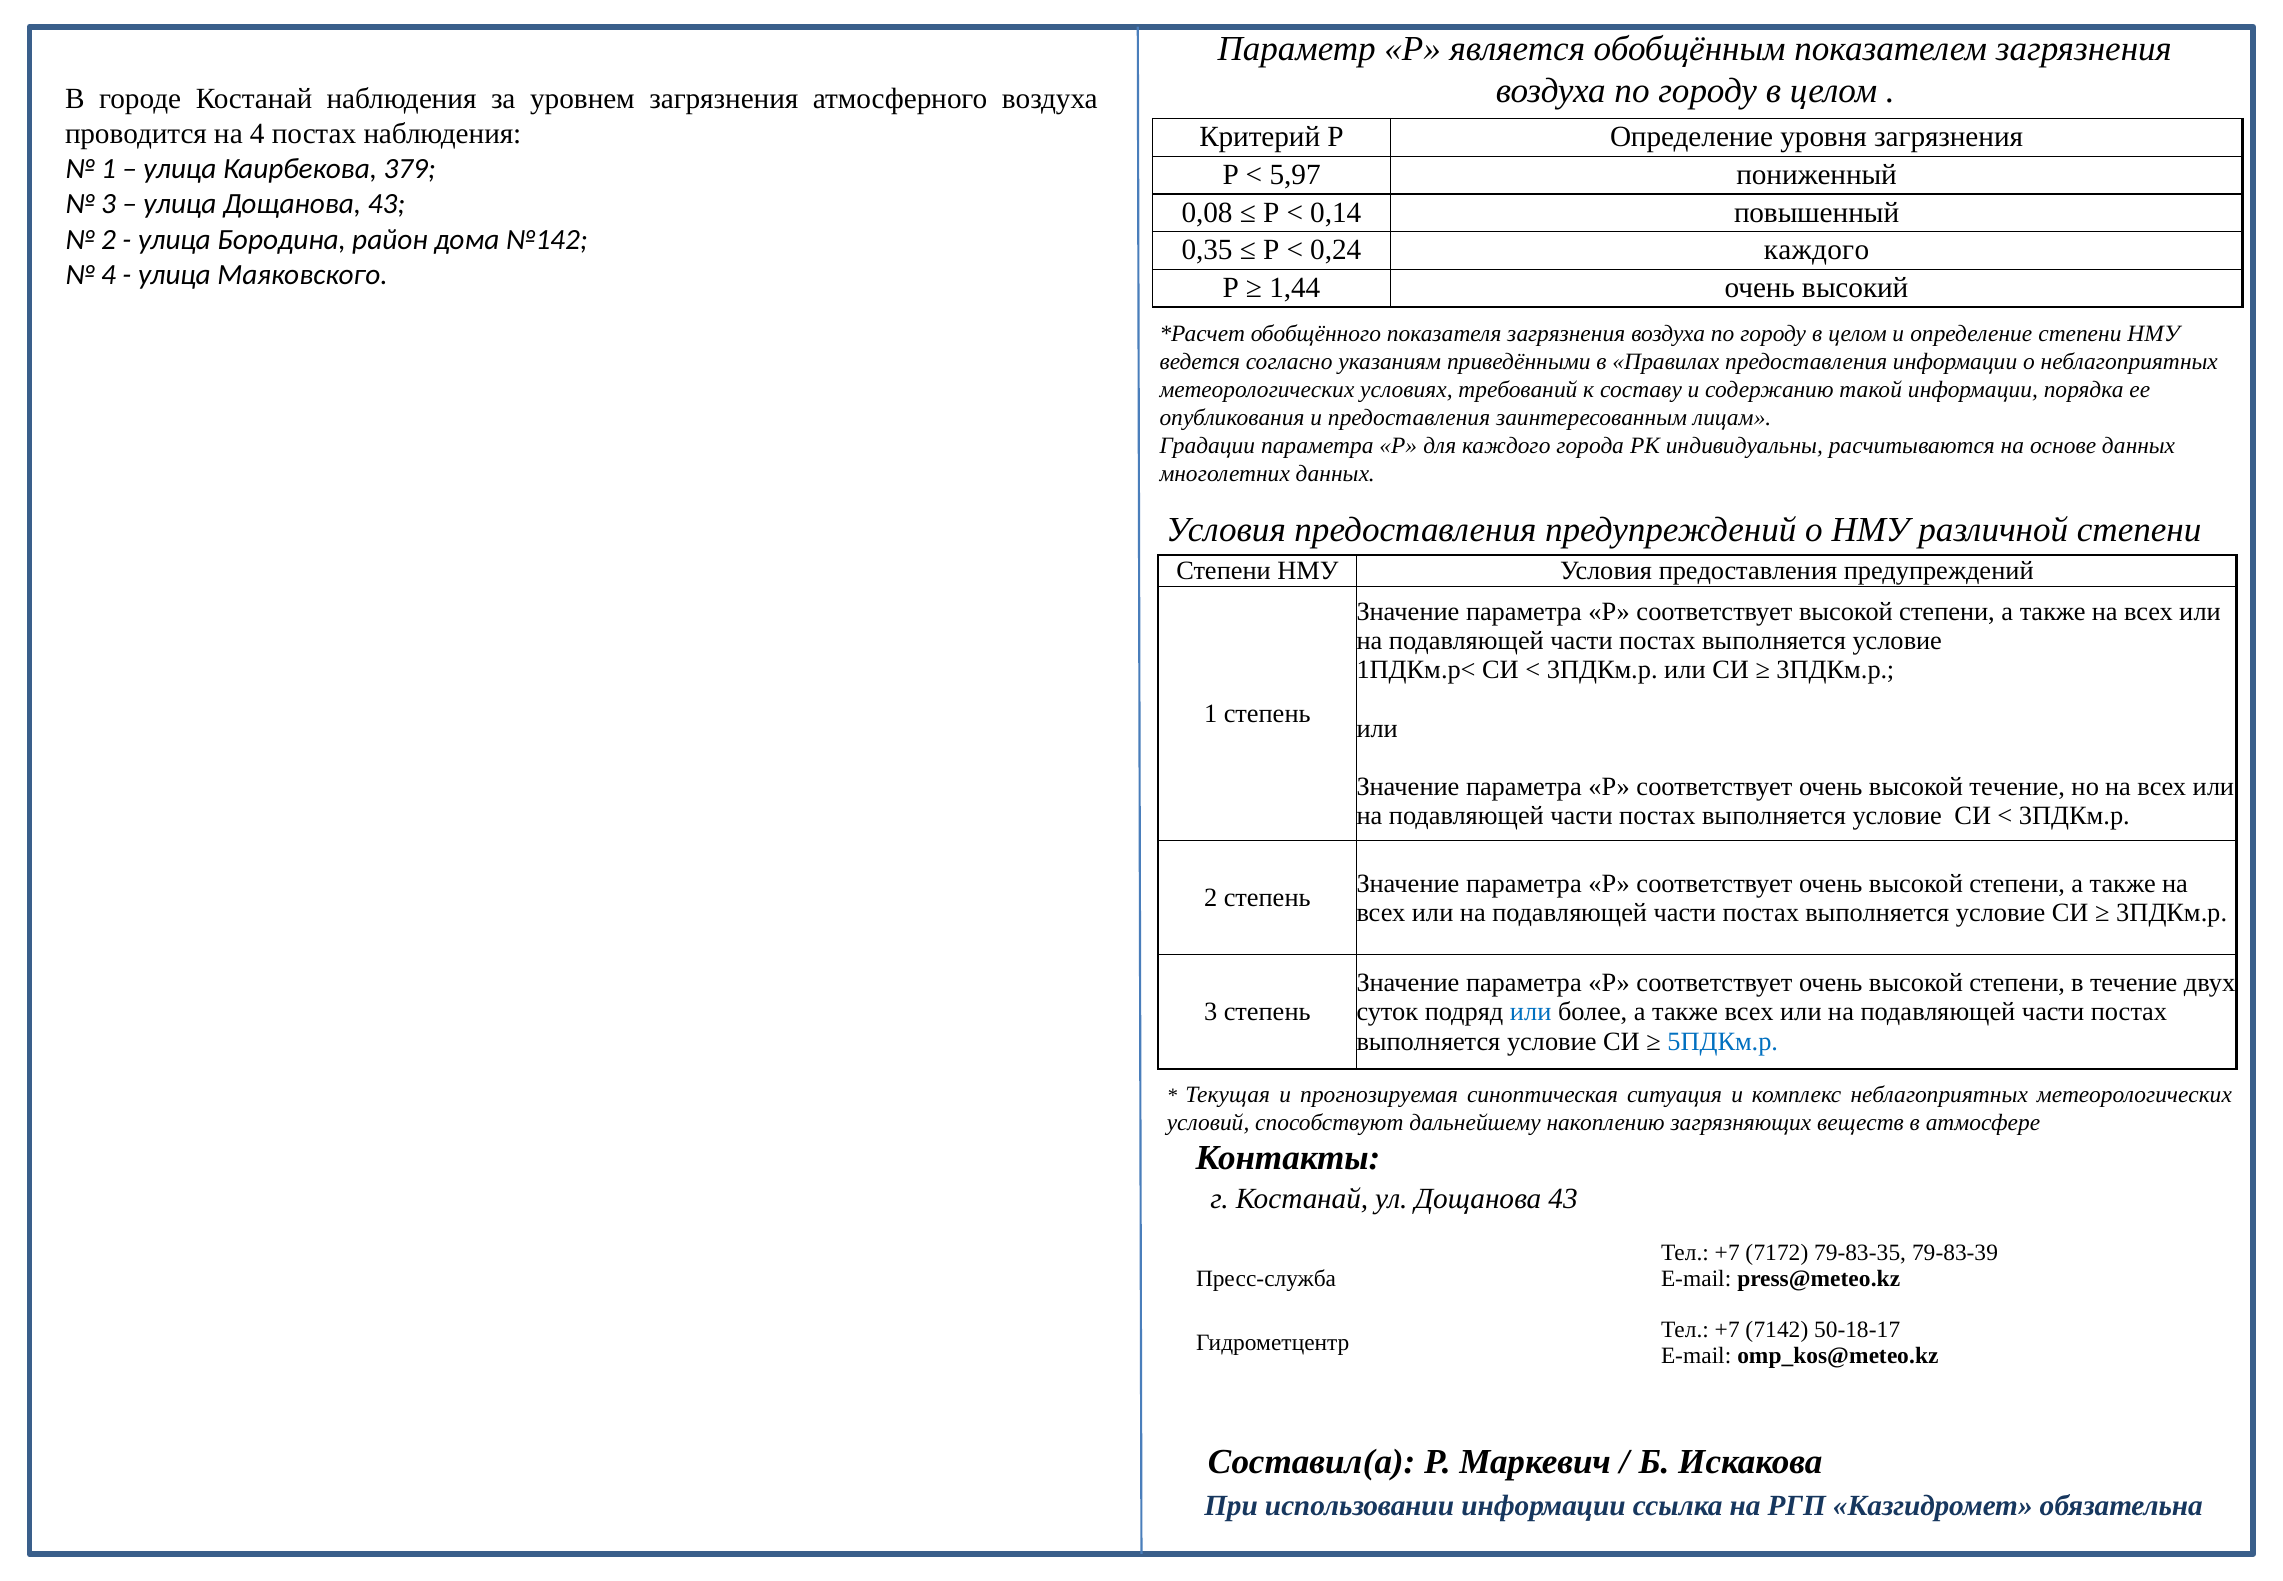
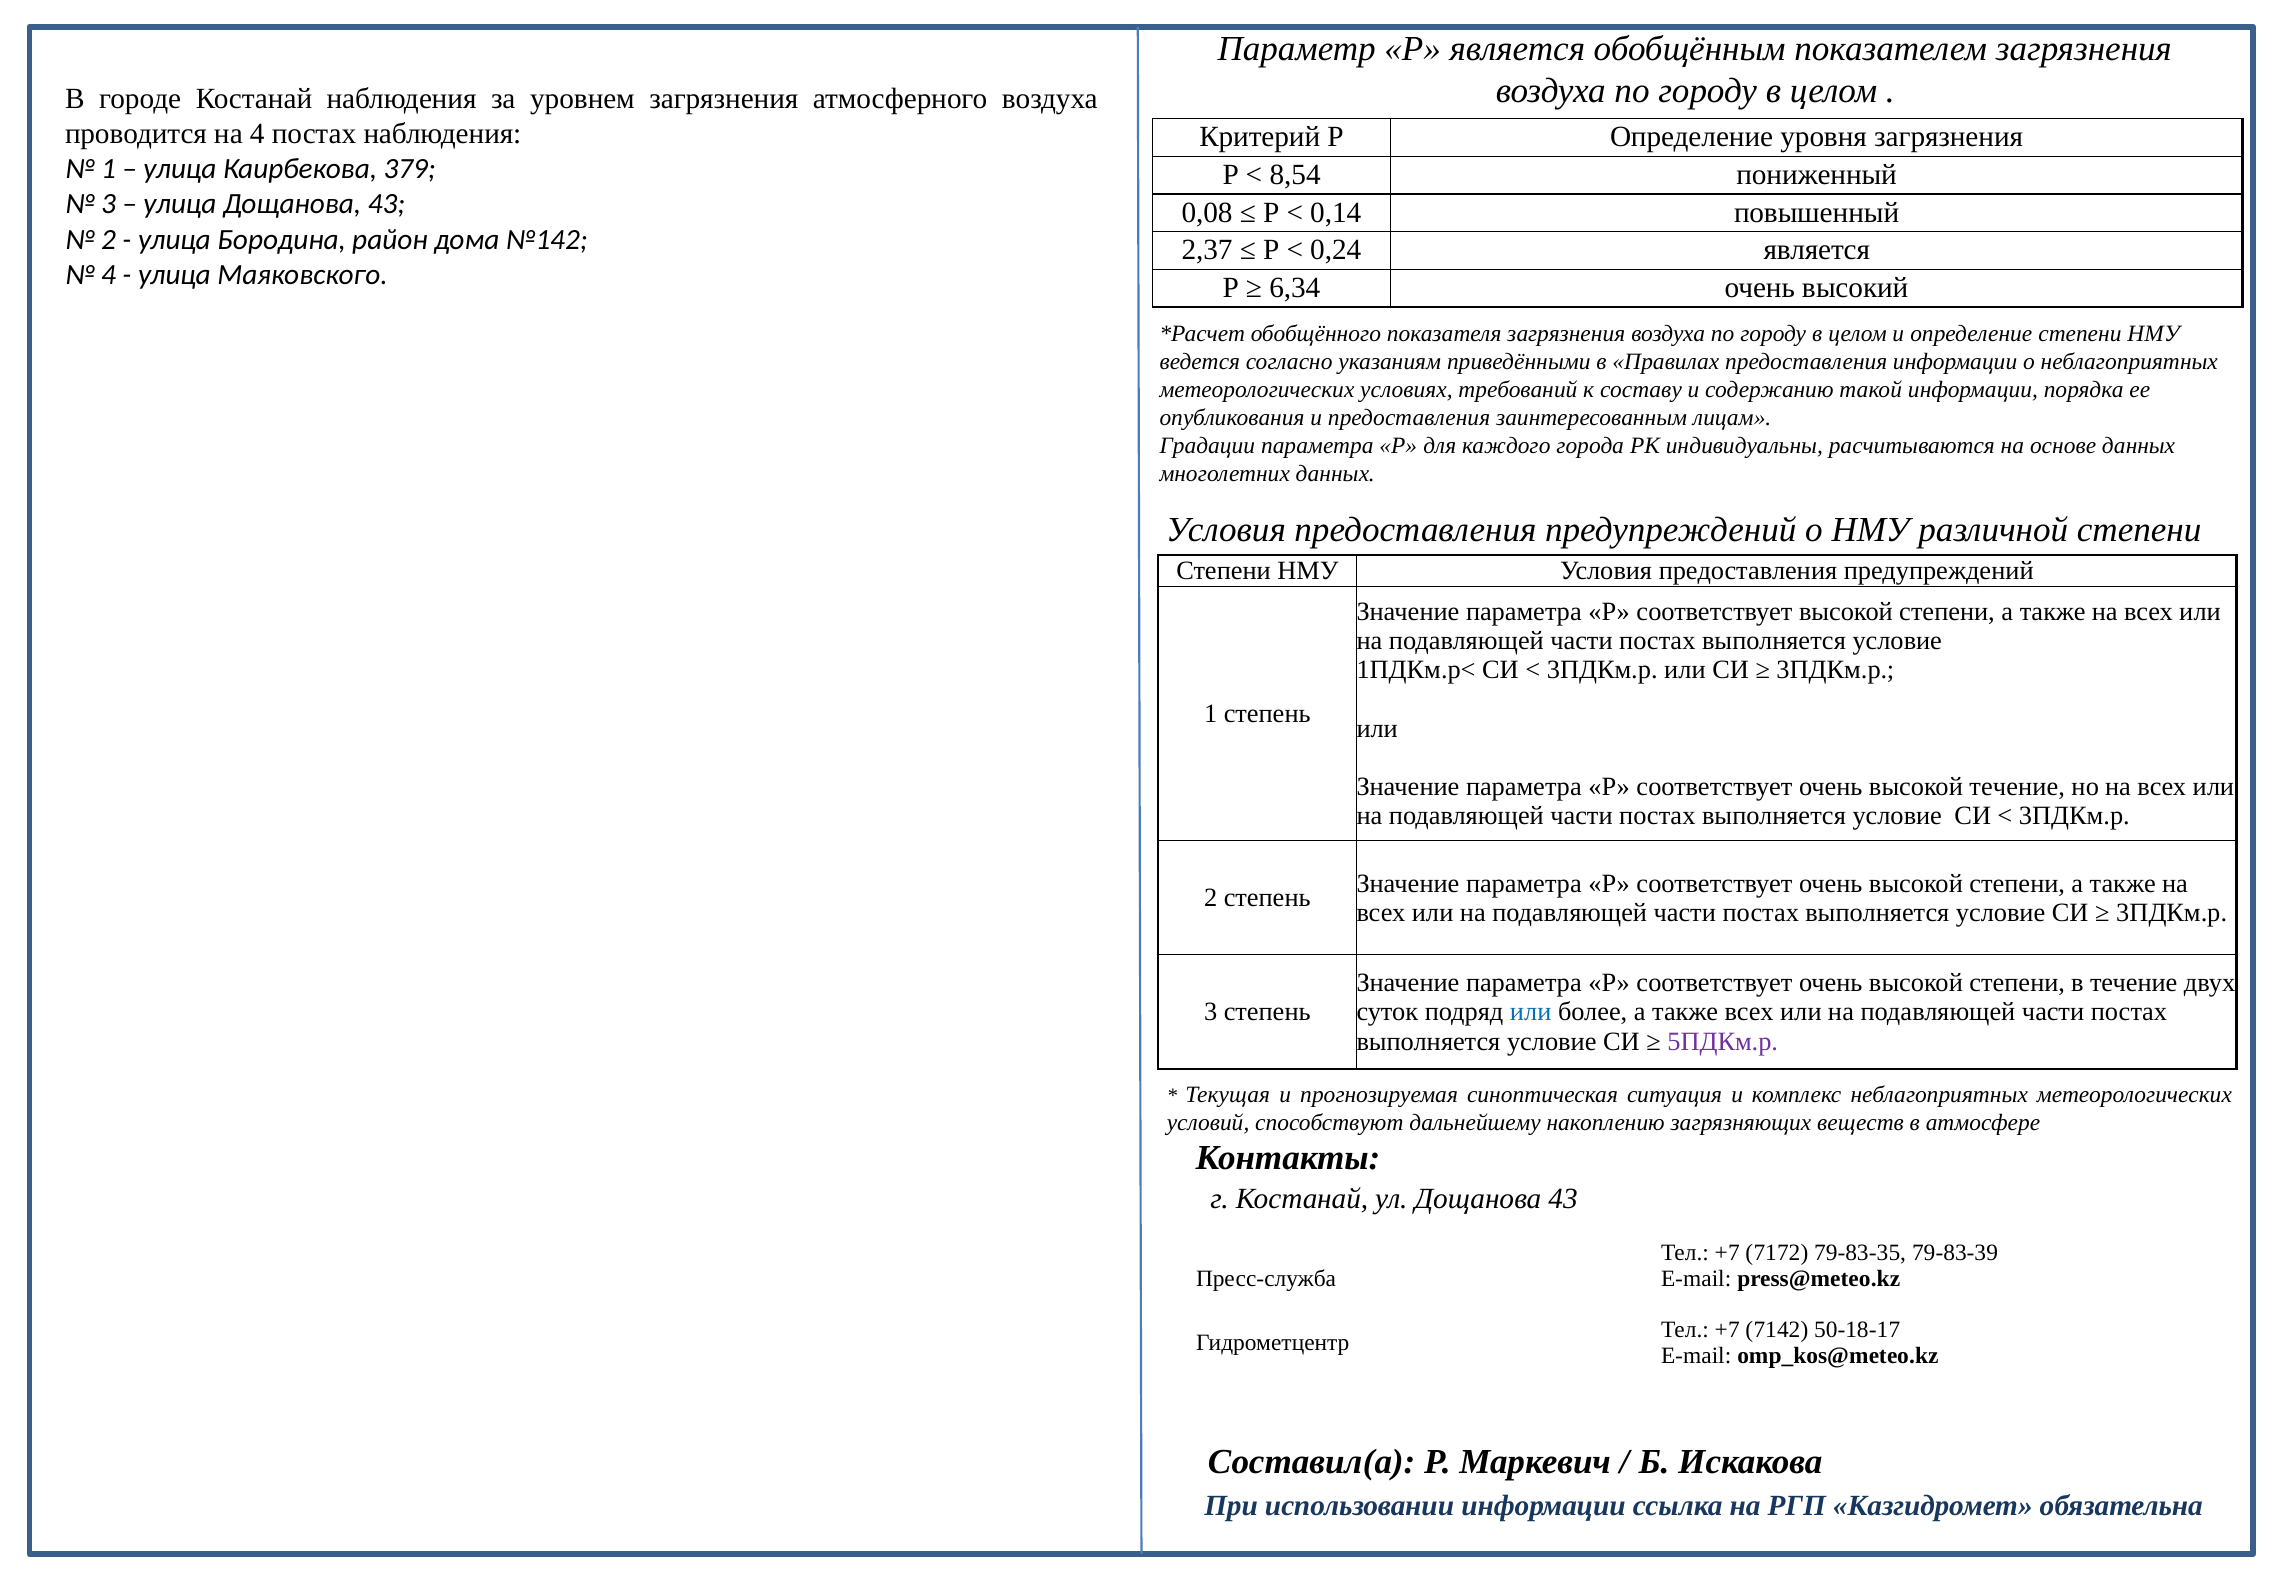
5,97: 5,97 -> 8,54 (1295, 175)
0,35: 0,35 -> 2,37 (1207, 250)
0,24 каждого: каждого -> является (1817, 250)
1,44: 1,44 -> 6,34 (1295, 288)
5ПДКм.р colour: blue -> purple (1723, 1041)
